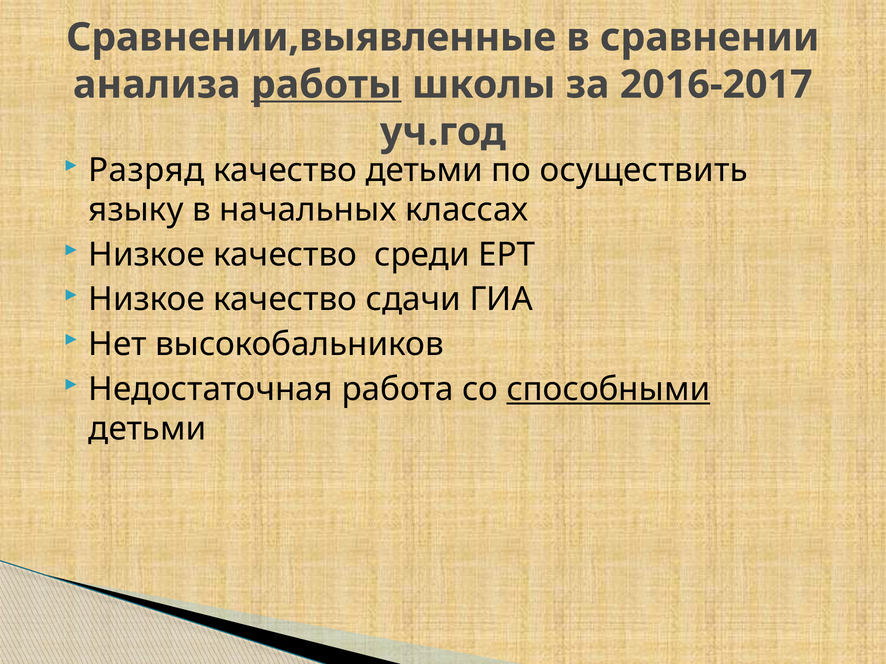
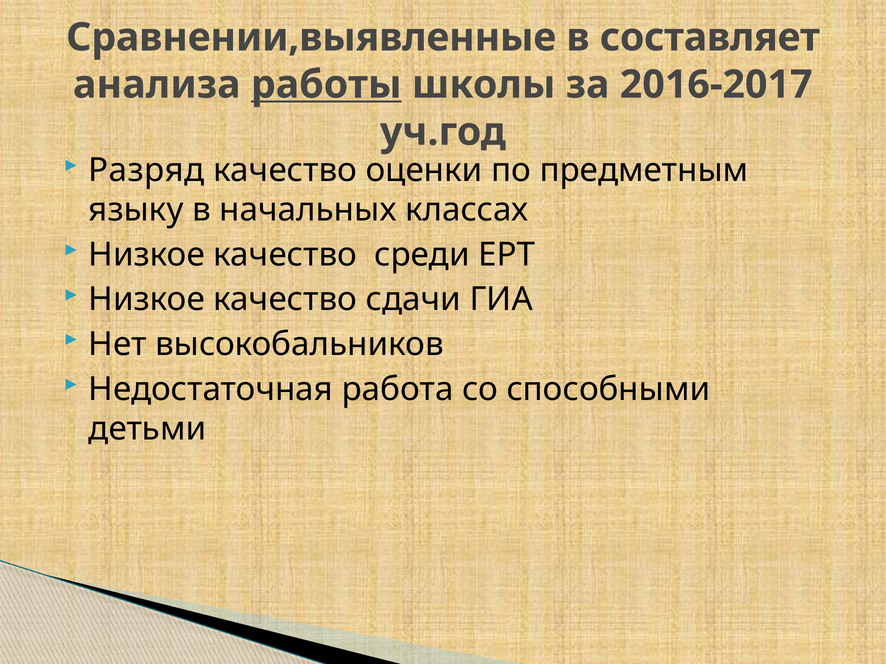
сравнении: сравнении -> составляет (710, 37)
качество детьми: детьми -> оценки (424, 170)
осуществить: осуществить -> предметным (644, 170)
способными underline: present -> none (608, 389)
